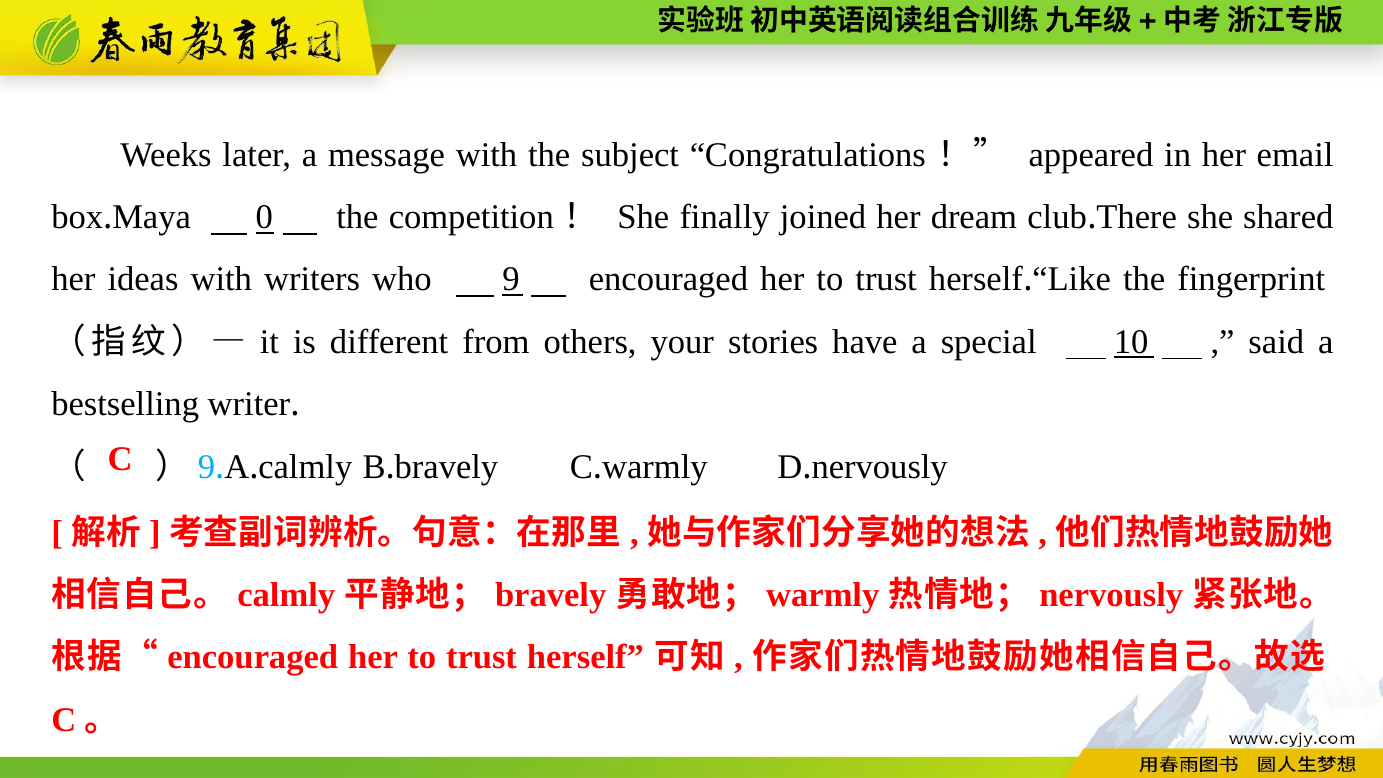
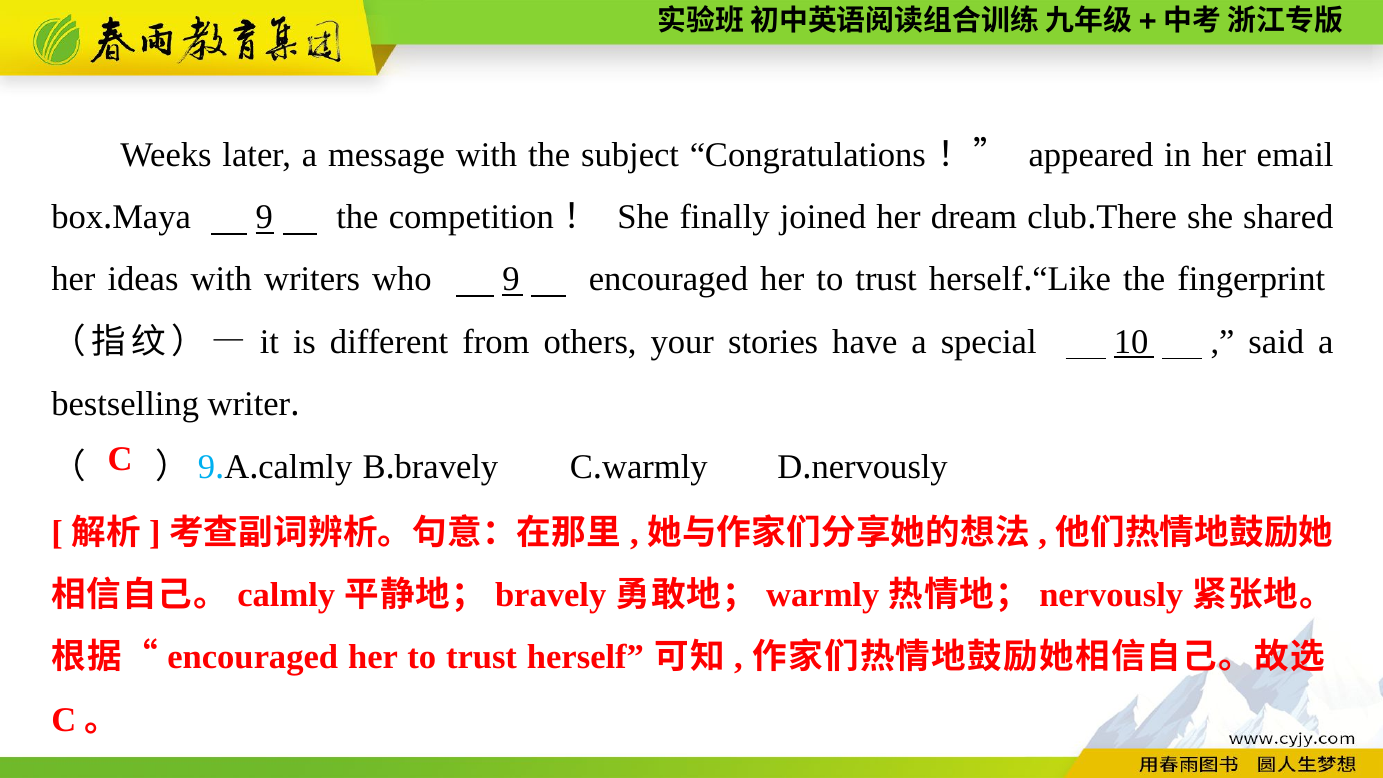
0: 0 -> 9 (264, 217)
